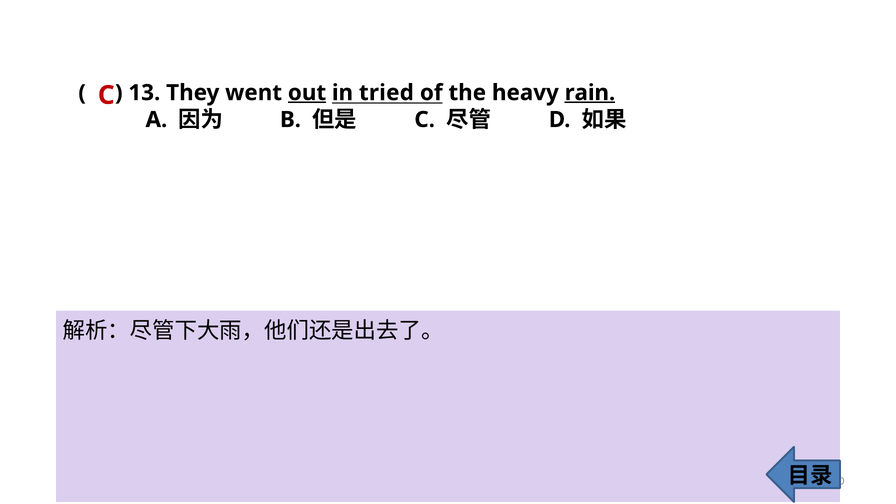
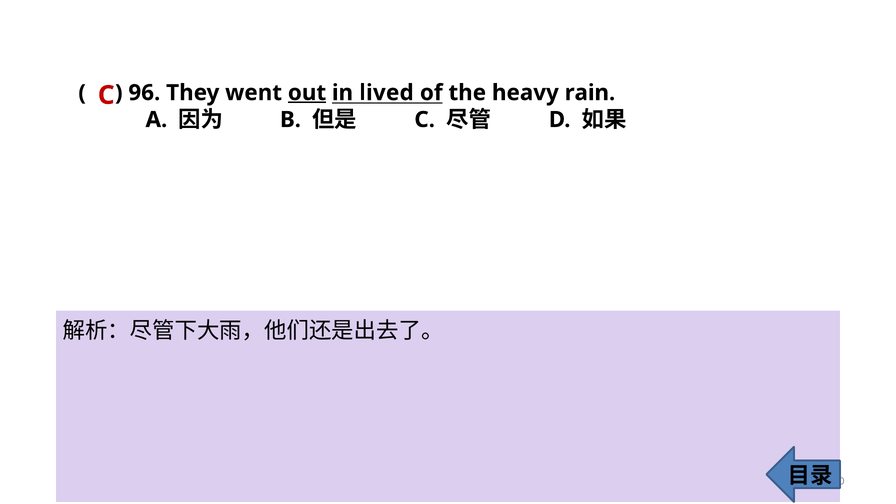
13: 13 -> 96 (144, 93)
tried: tried -> lived (386, 93)
rain underline: present -> none (590, 93)
